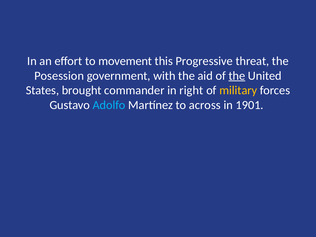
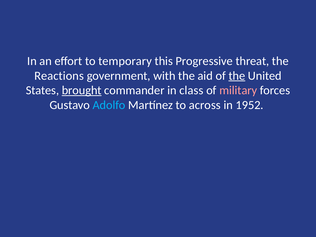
movement: movement -> temporary (125, 61)
Posession: Posession -> Reactions (59, 76)
brought underline: none -> present (82, 90)
right: right -> class (191, 90)
military colour: yellow -> pink (238, 90)
1901: 1901 -> 1952 (250, 105)
